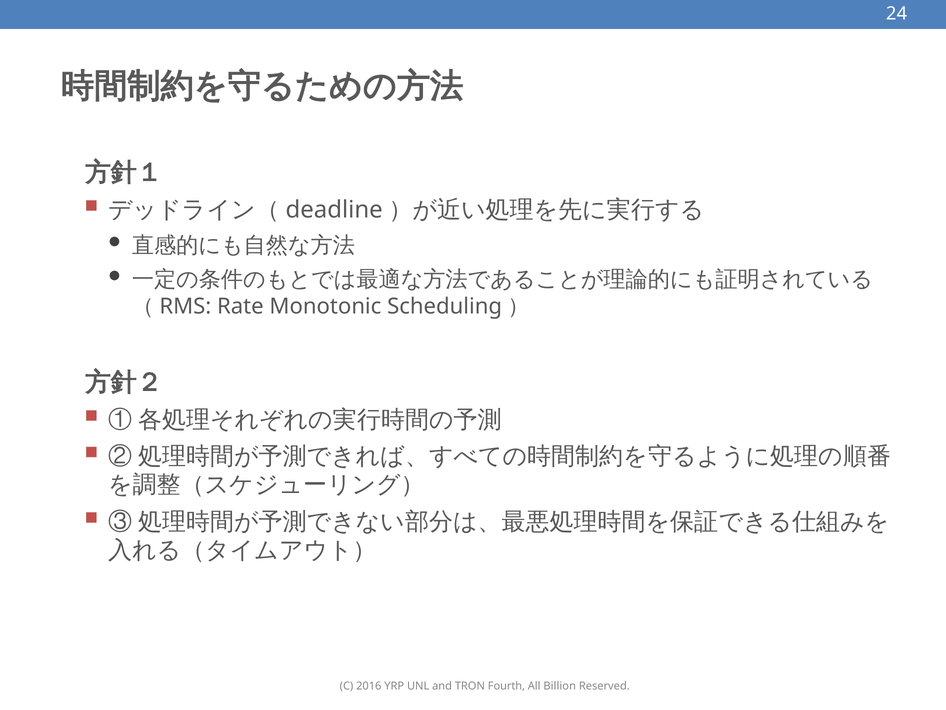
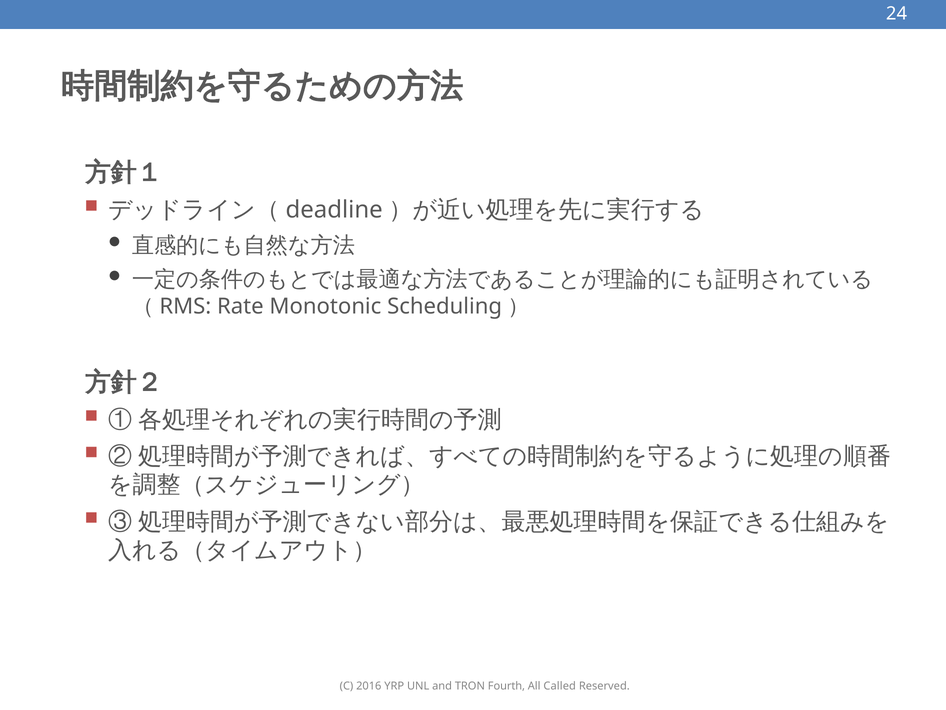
Billion: Billion -> Called (560, 686)
